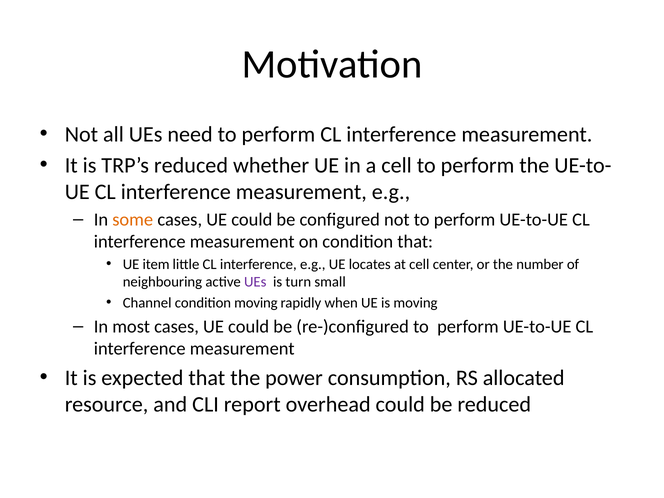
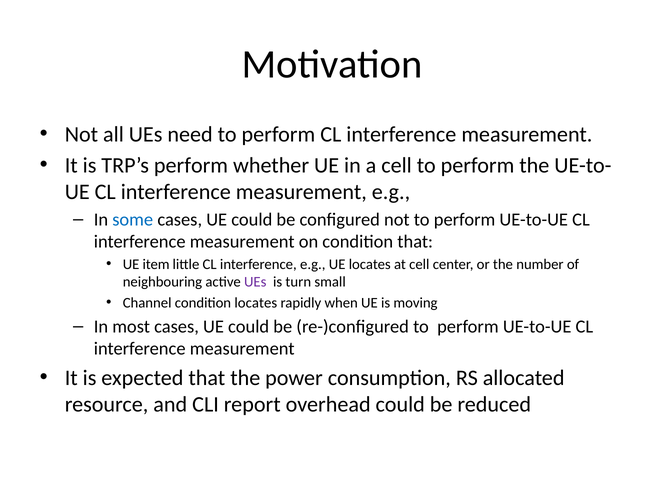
TRP’s reduced: reduced -> perform (191, 165)
some colour: orange -> blue (133, 220)
condition moving: moving -> locates (256, 303)
